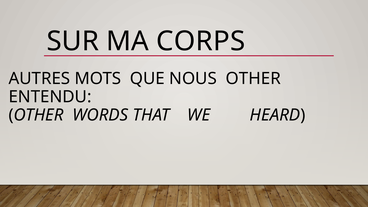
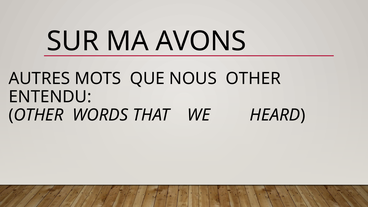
CORPS: CORPS -> AVONS (201, 41)
